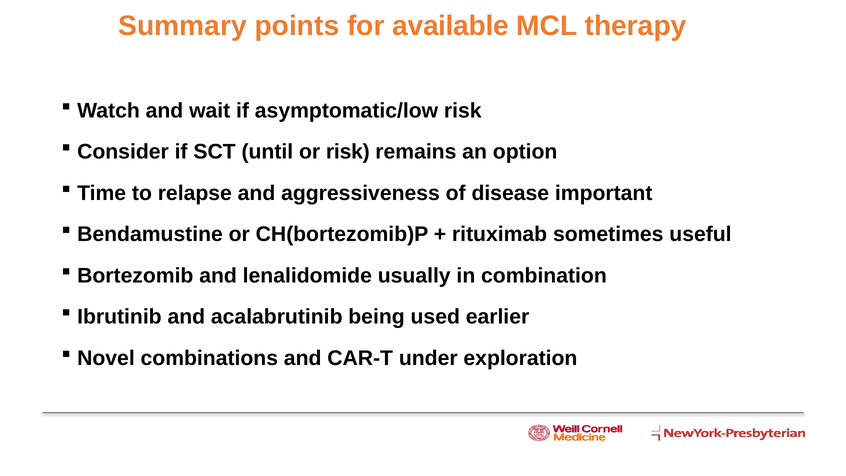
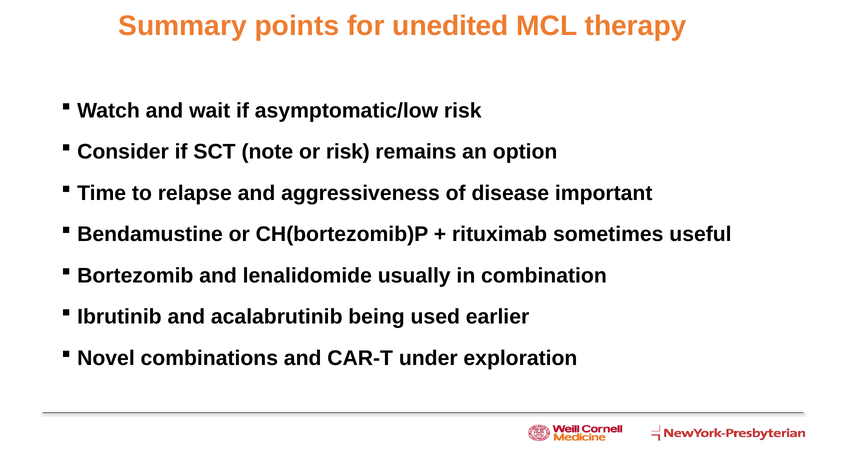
available: available -> unedited (451, 26)
until: until -> note (267, 152)
